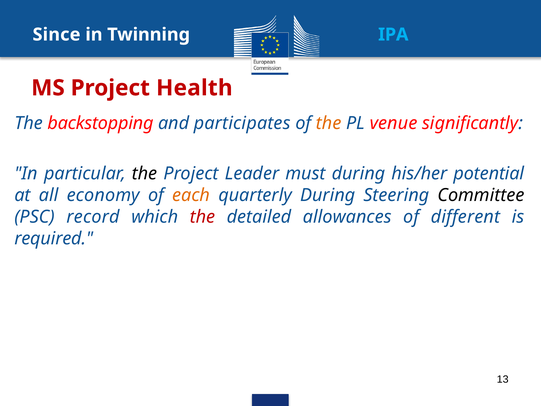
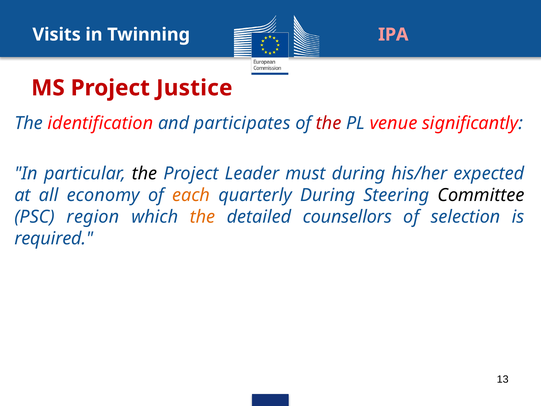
Since: Since -> Visits (57, 35)
IPA colour: light blue -> pink (393, 35)
Health: Health -> Justice (194, 88)
backstopping: backstopping -> identification (100, 123)
the colour: orange -> red (329, 123)
potential: potential -> expected (489, 173)
record: record -> region (93, 217)
the colour: red -> orange (203, 217)
allowances: allowances -> counsellors (347, 217)
different: different -> selection (466, 217)
